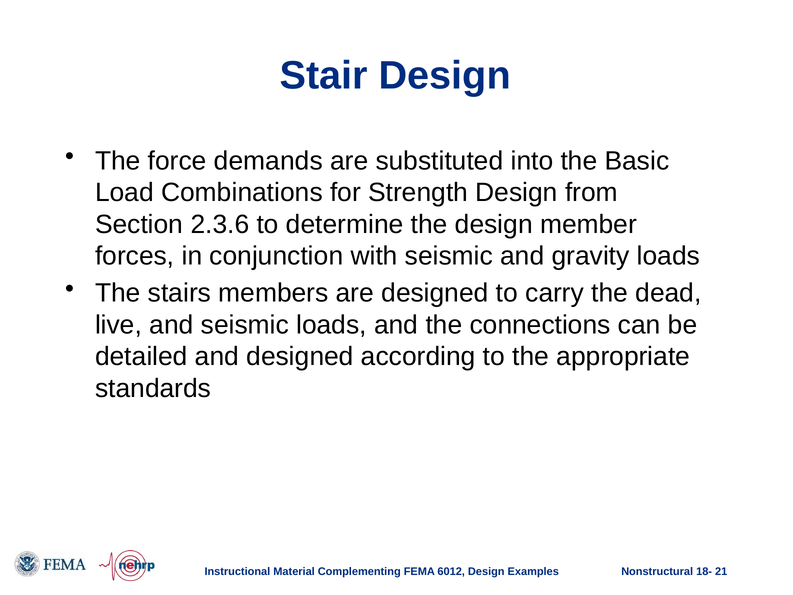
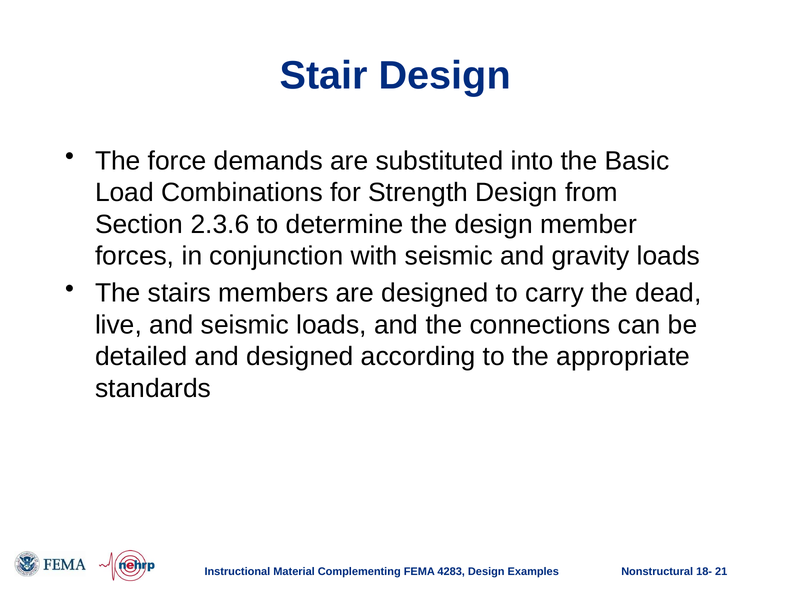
6012: 6012 -> 4283 (451, 571)
